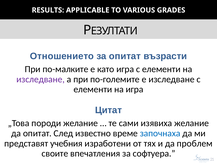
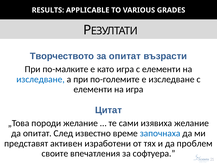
Отношението: Отношението -> Творчеството (62, 56)
изследване colour: purple -> blue (41, 79)
учебния: учебния -> активен (66, 143)
